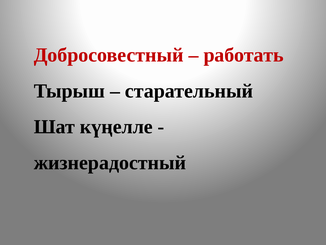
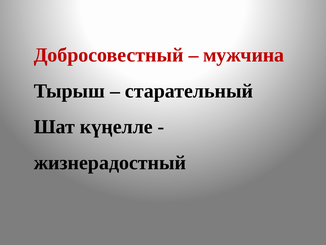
работать: работать -> мужчина (244, 55)
